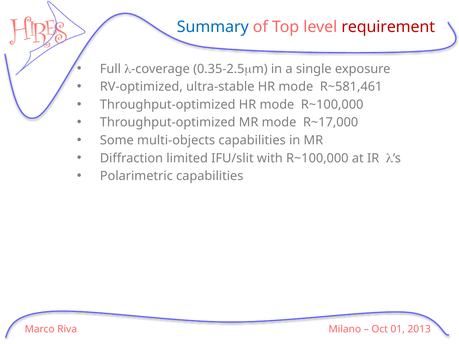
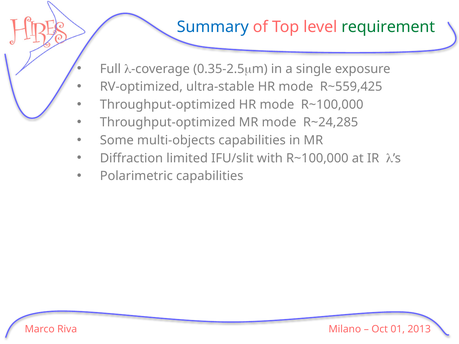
requirement colour: red -> green (388, 27)
R~581,461: R~581,461 -> R~559,425 (351, 87)
R~17,000: R~17,000 -> R~24,285 (331, 123)
